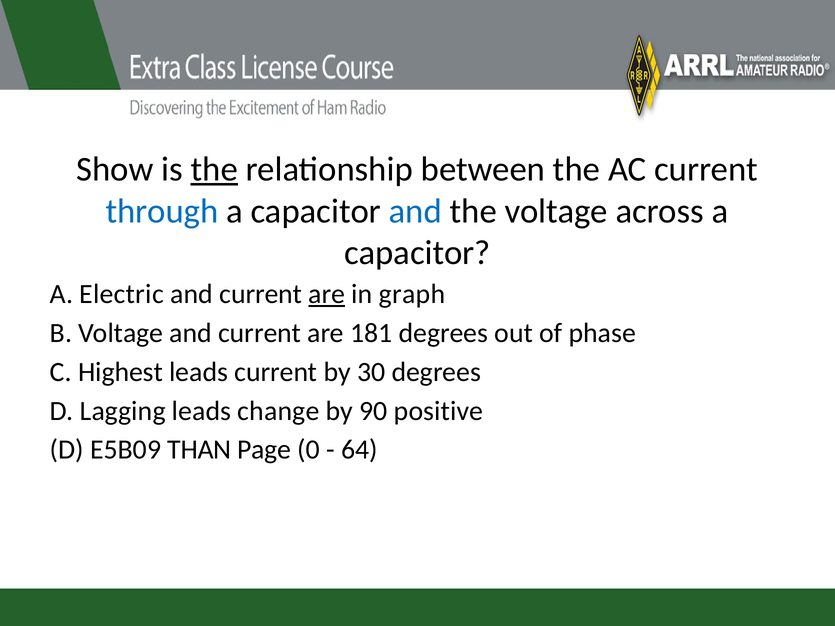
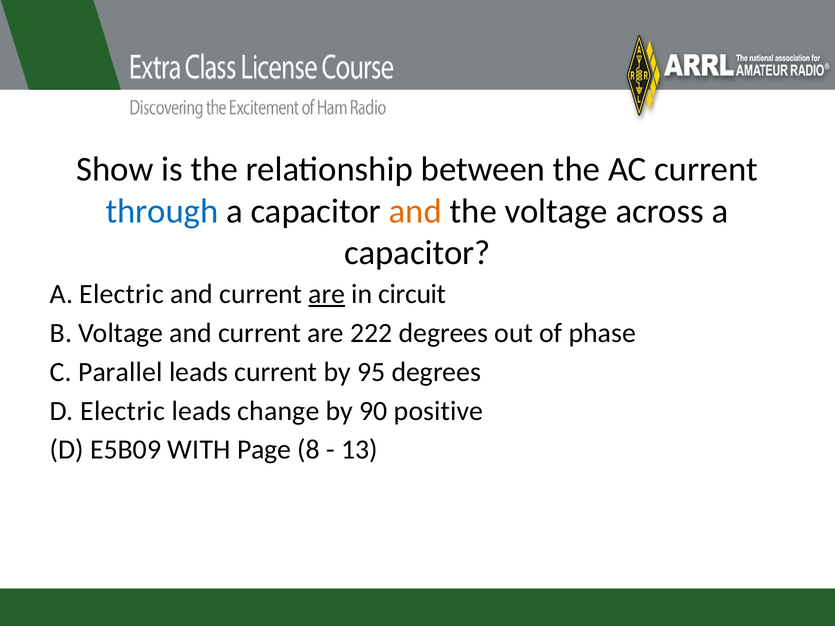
the underline: present -> none (214, 169)
and colour: blue -> orange (415, 211)
graph: graph -> circuit (412, 294)
181: 181 -> 222 (371, 333)
Highest: Highest -> Parallel (120, 372)
30: 30 -> 95 (371, 372)
D Lagging: Lagging -> Electric (123, 411)
THAN: THAN -> WITH (199, 450)
0: 0 -> 8 (309, 450)
64: 64 -> 13 (359, 450)
